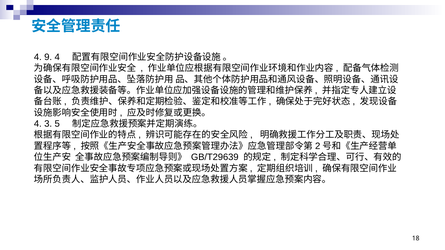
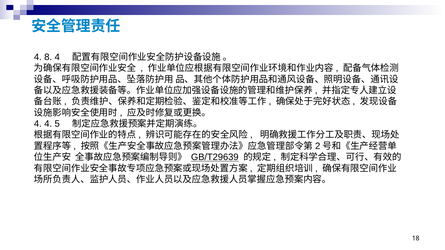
9: 9 -> 8 (48, 57)
4 3: 3 -> 4 (48, 124)
GB/T29639 underline: none -> present (215, 157)
